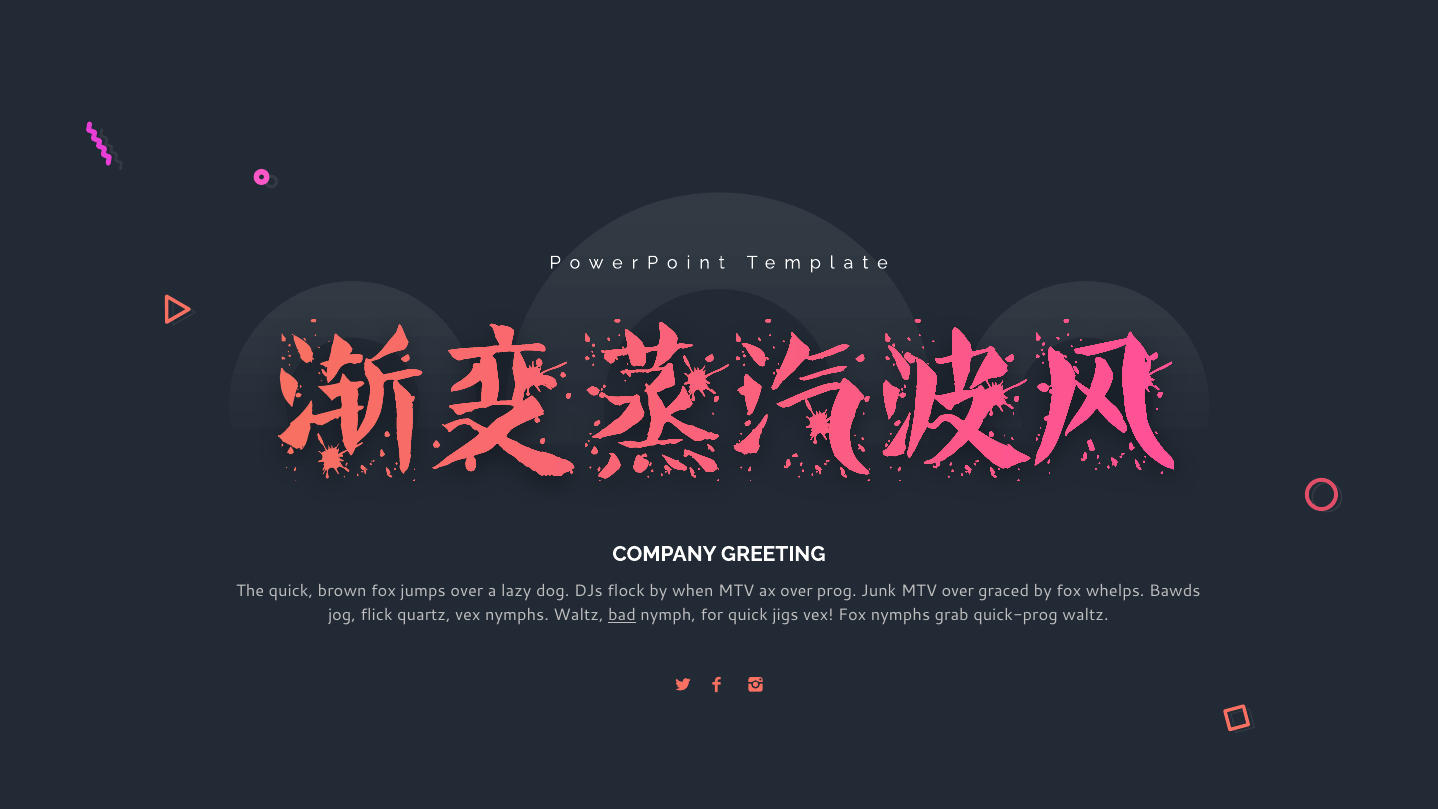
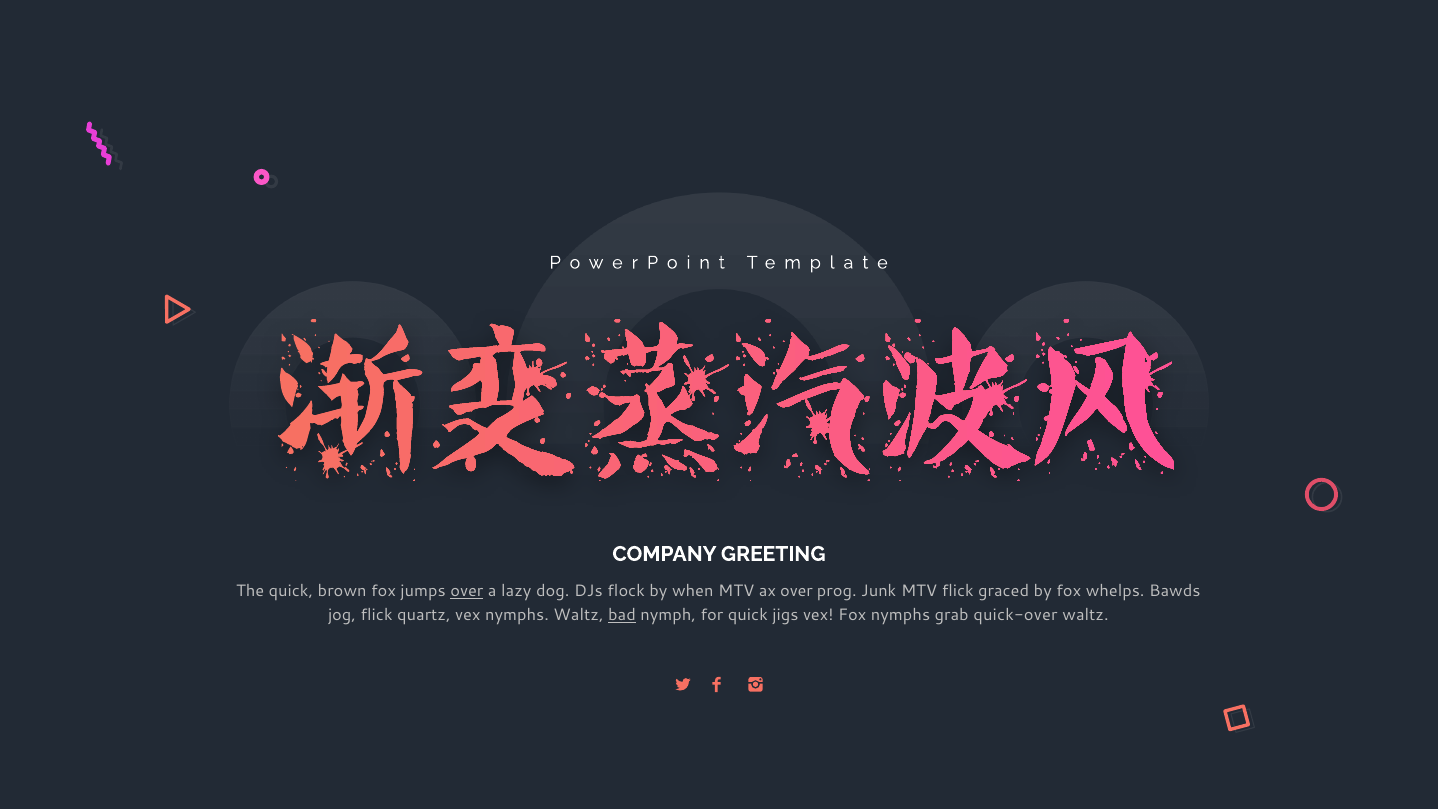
over underline: none -> present (467, 591)
MTV over: over -> flick (958, 591)
quick-prog: quick-prog -> quick-over (1015, 615)
